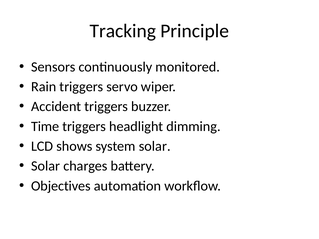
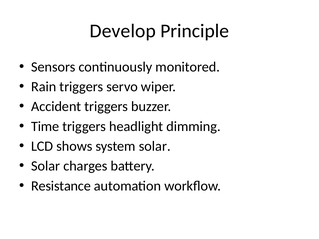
Tracking: Tracking -> Develop (123, 31)
Objectives: Objectives -> Resistance (61, 186)
